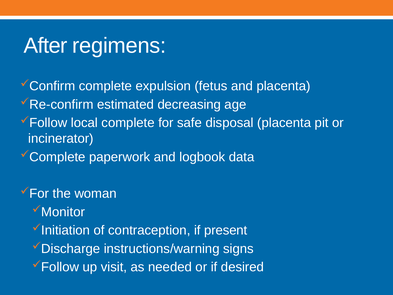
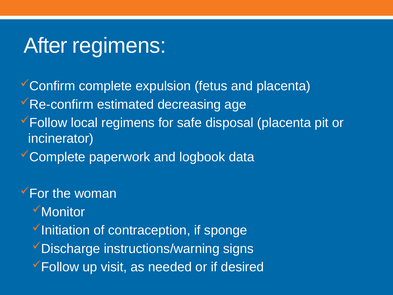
local complete: complete -> regimens (128, 123)
present: present -> sponge (226, 230)
